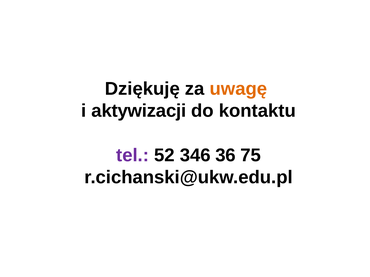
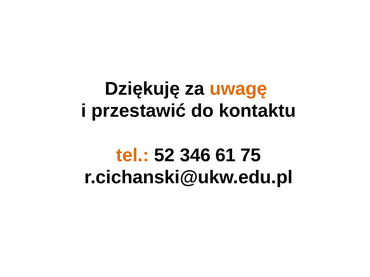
aktywizacji: aktywizacji -> przestawić (139, 111)
tel colour: purple -> orange (133, 155)
36: 36 -> 61 (226, 155)
